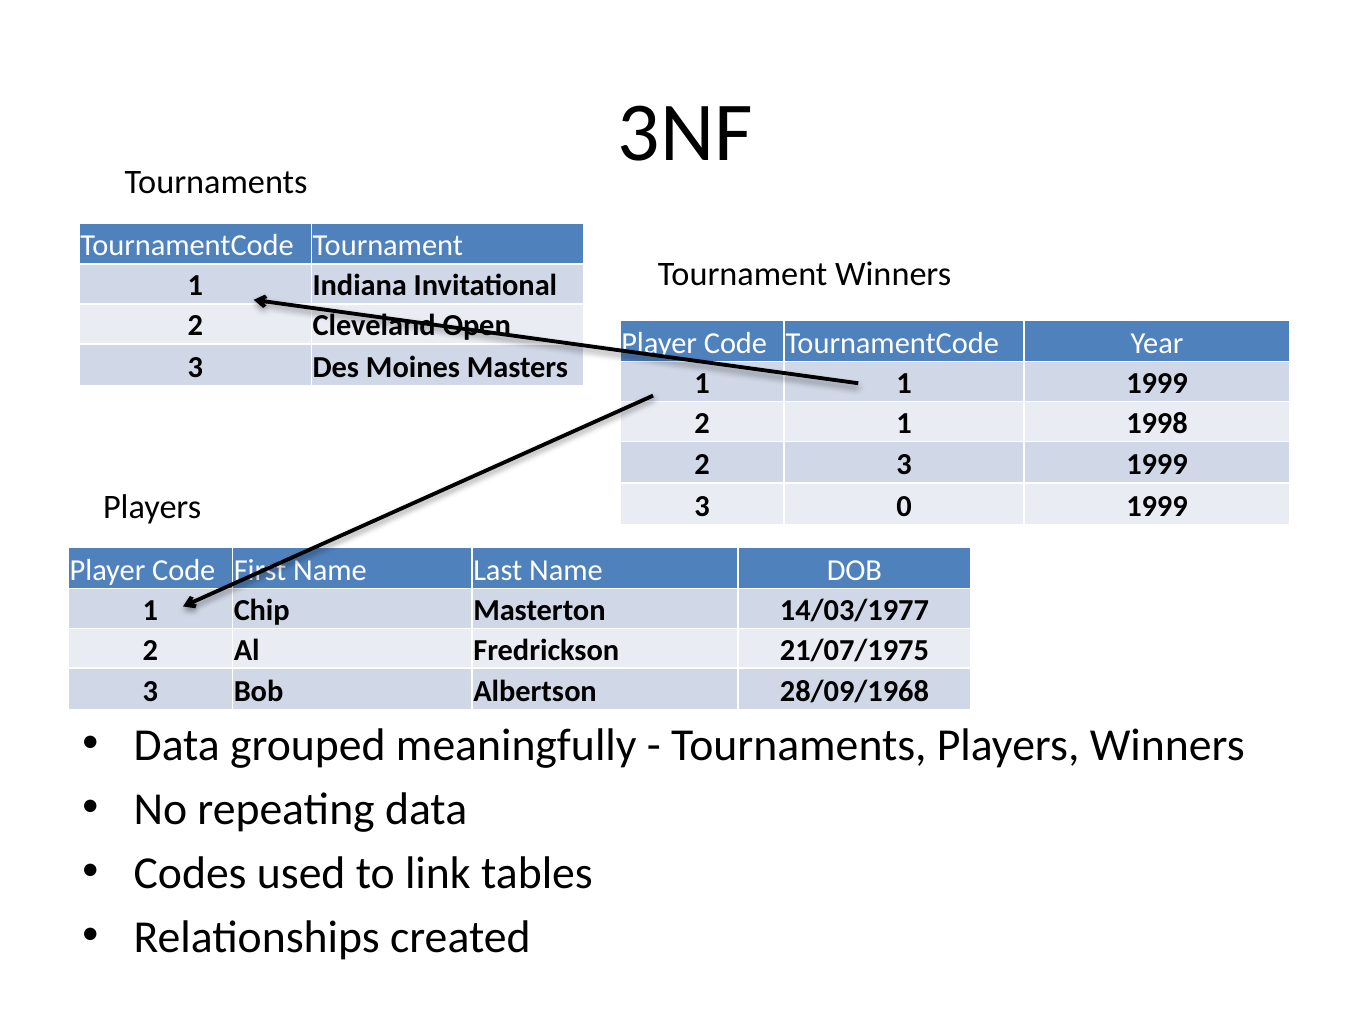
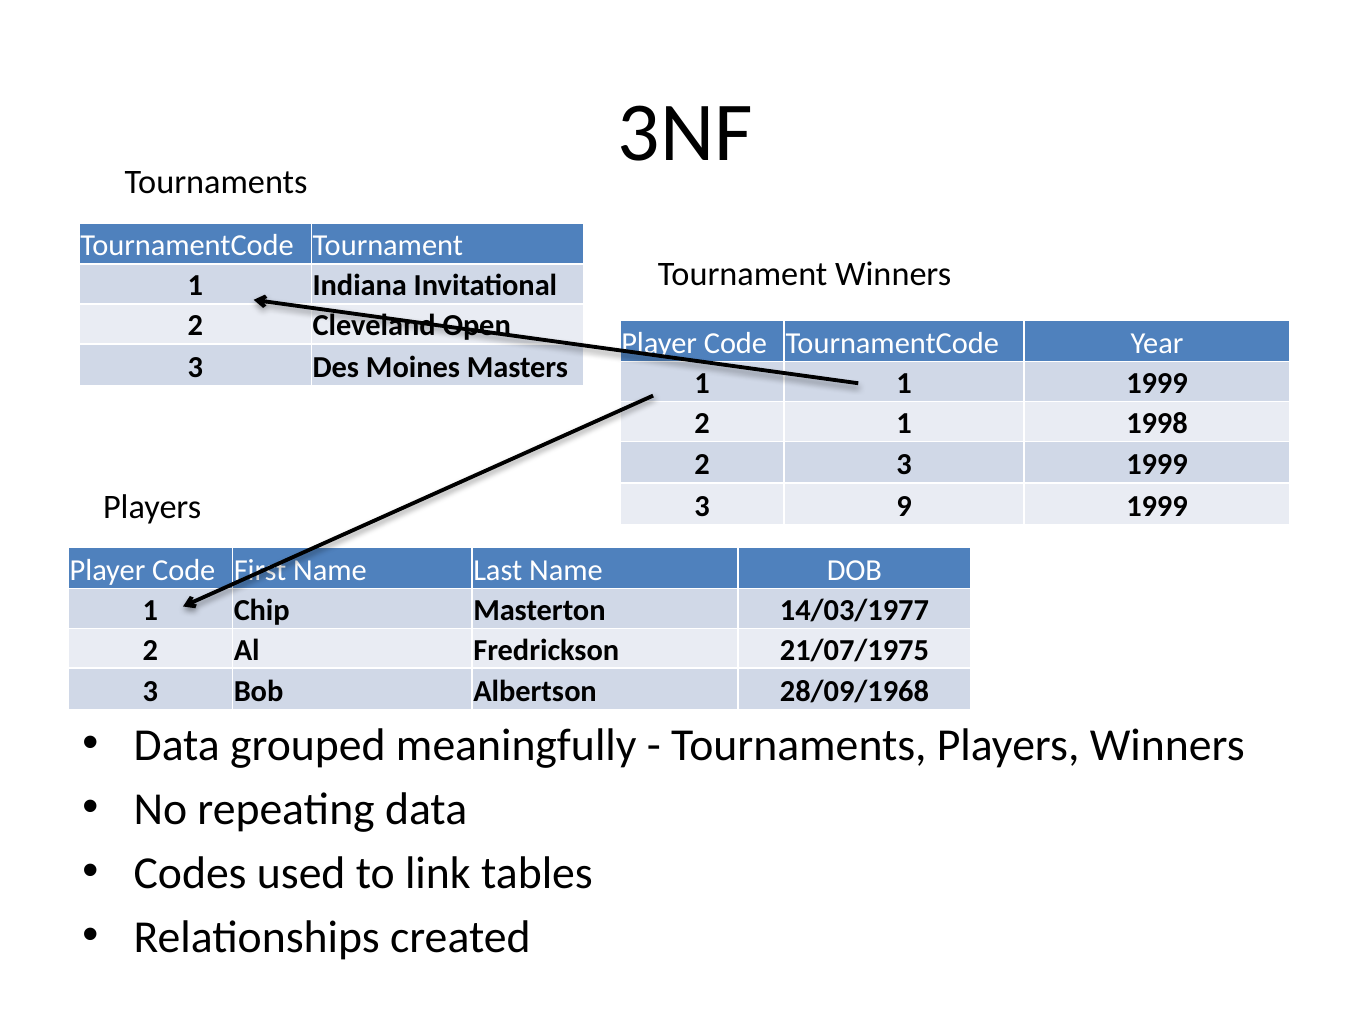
0: 0 -> 9 (904, 506)
